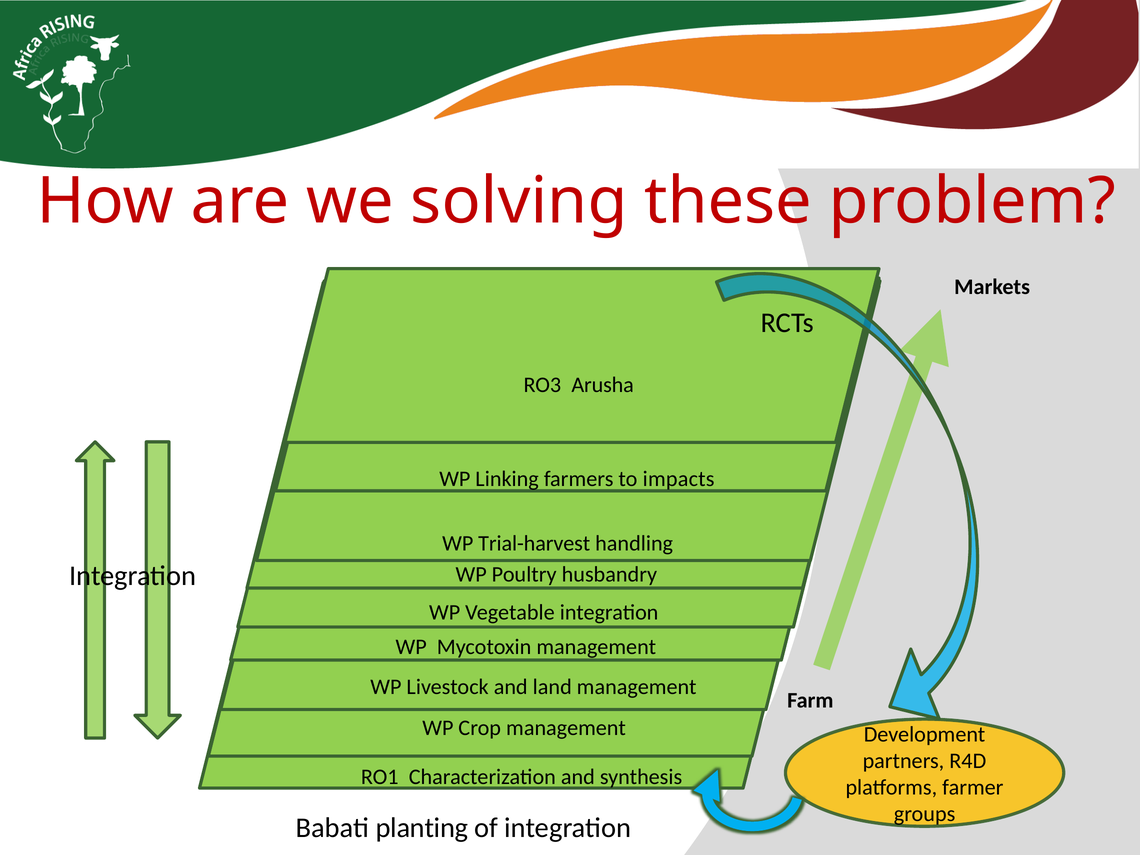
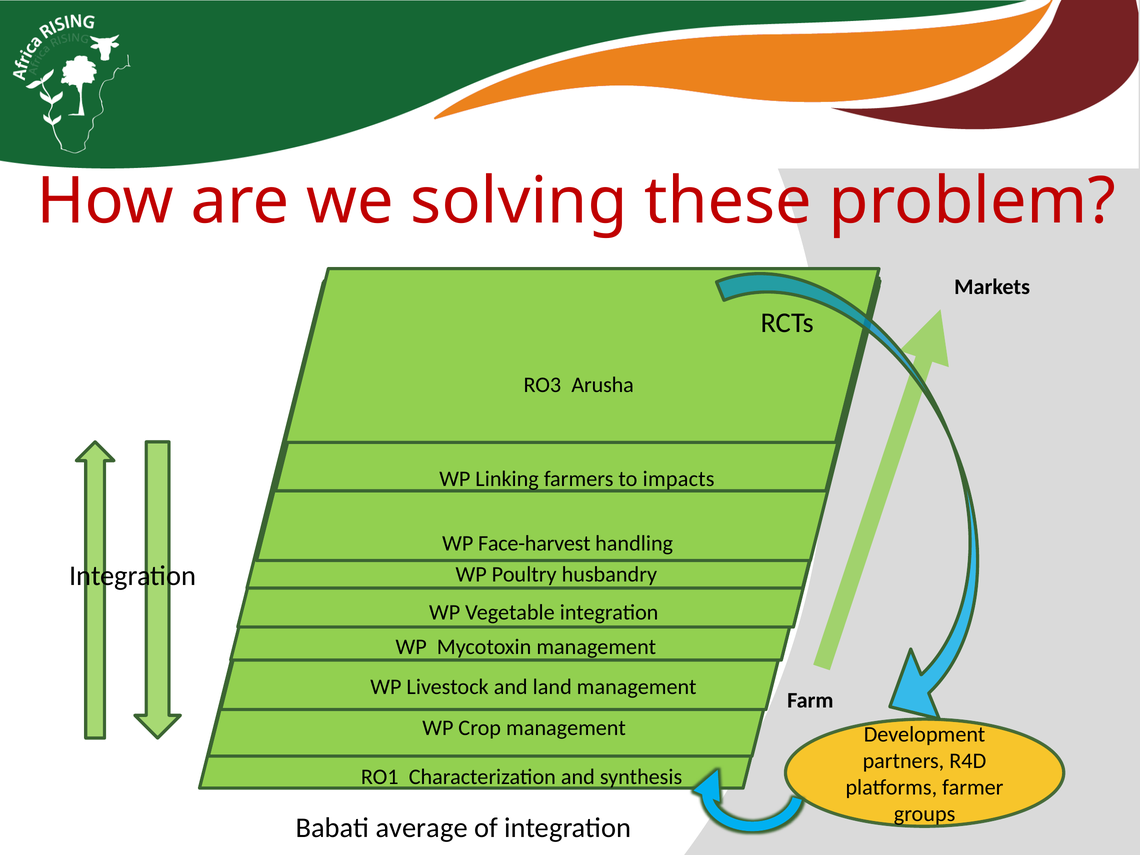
Trial-harvest: Trial-harvest -> Face-harvest (534, 544)
planting: planting -> average (422, 828)
